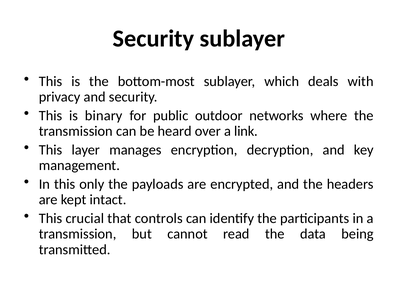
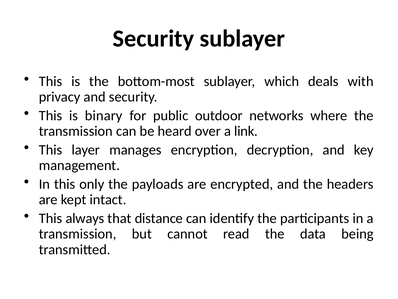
crucial: crucial -> always (85, 218)
controls: controls -> distance (159, 218)
